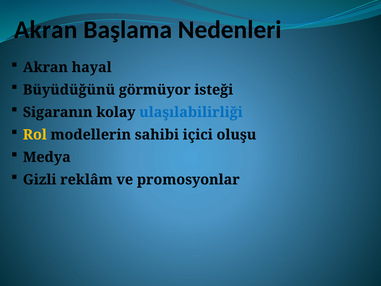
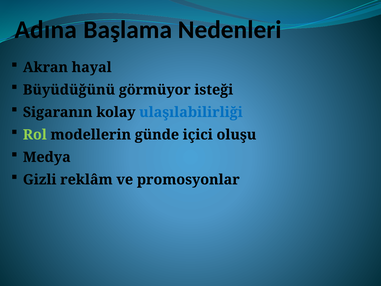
Akran: Akran -> Adına (46, 30)
Rol colour: yellow -> light green (35, 135)
sahibi: sahibi -> günde (157, 135)
